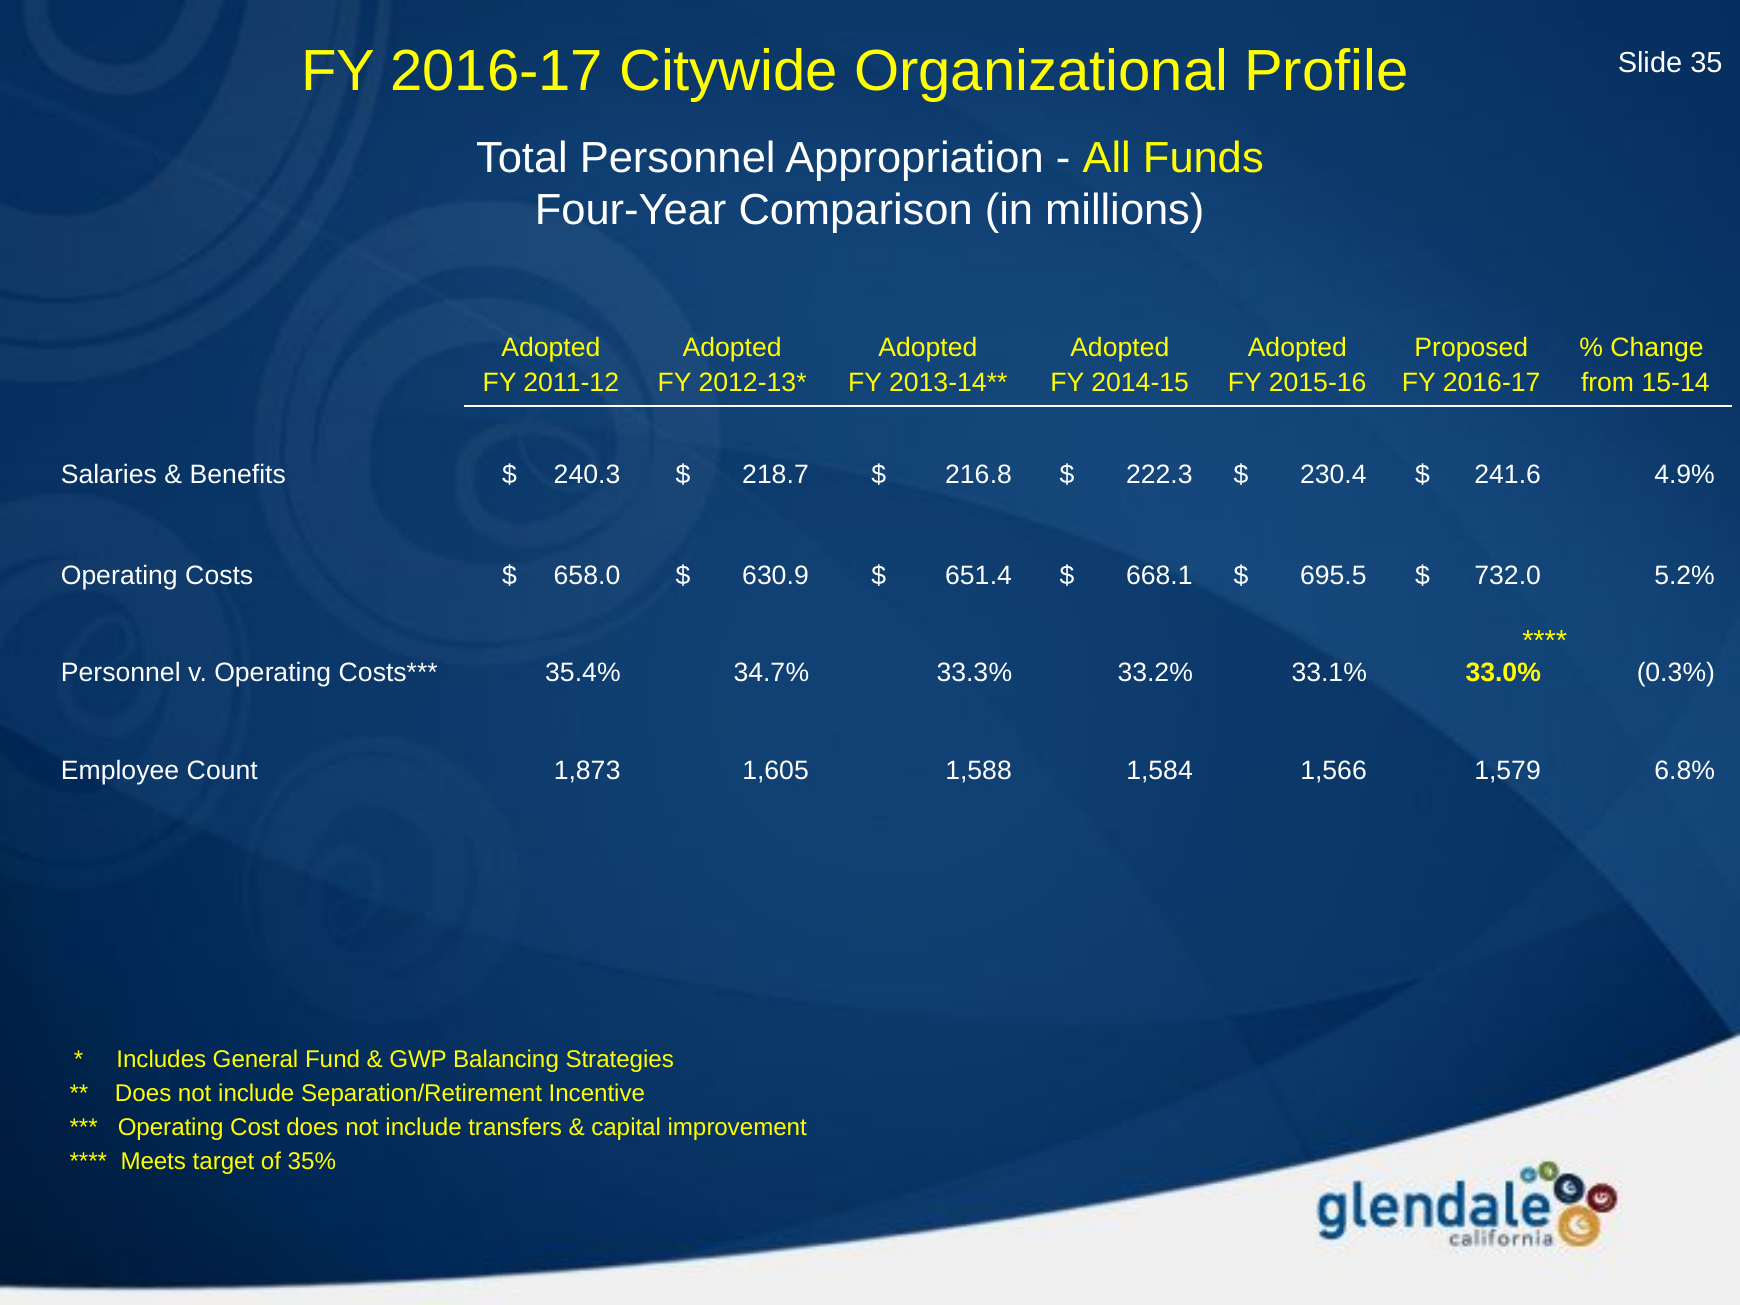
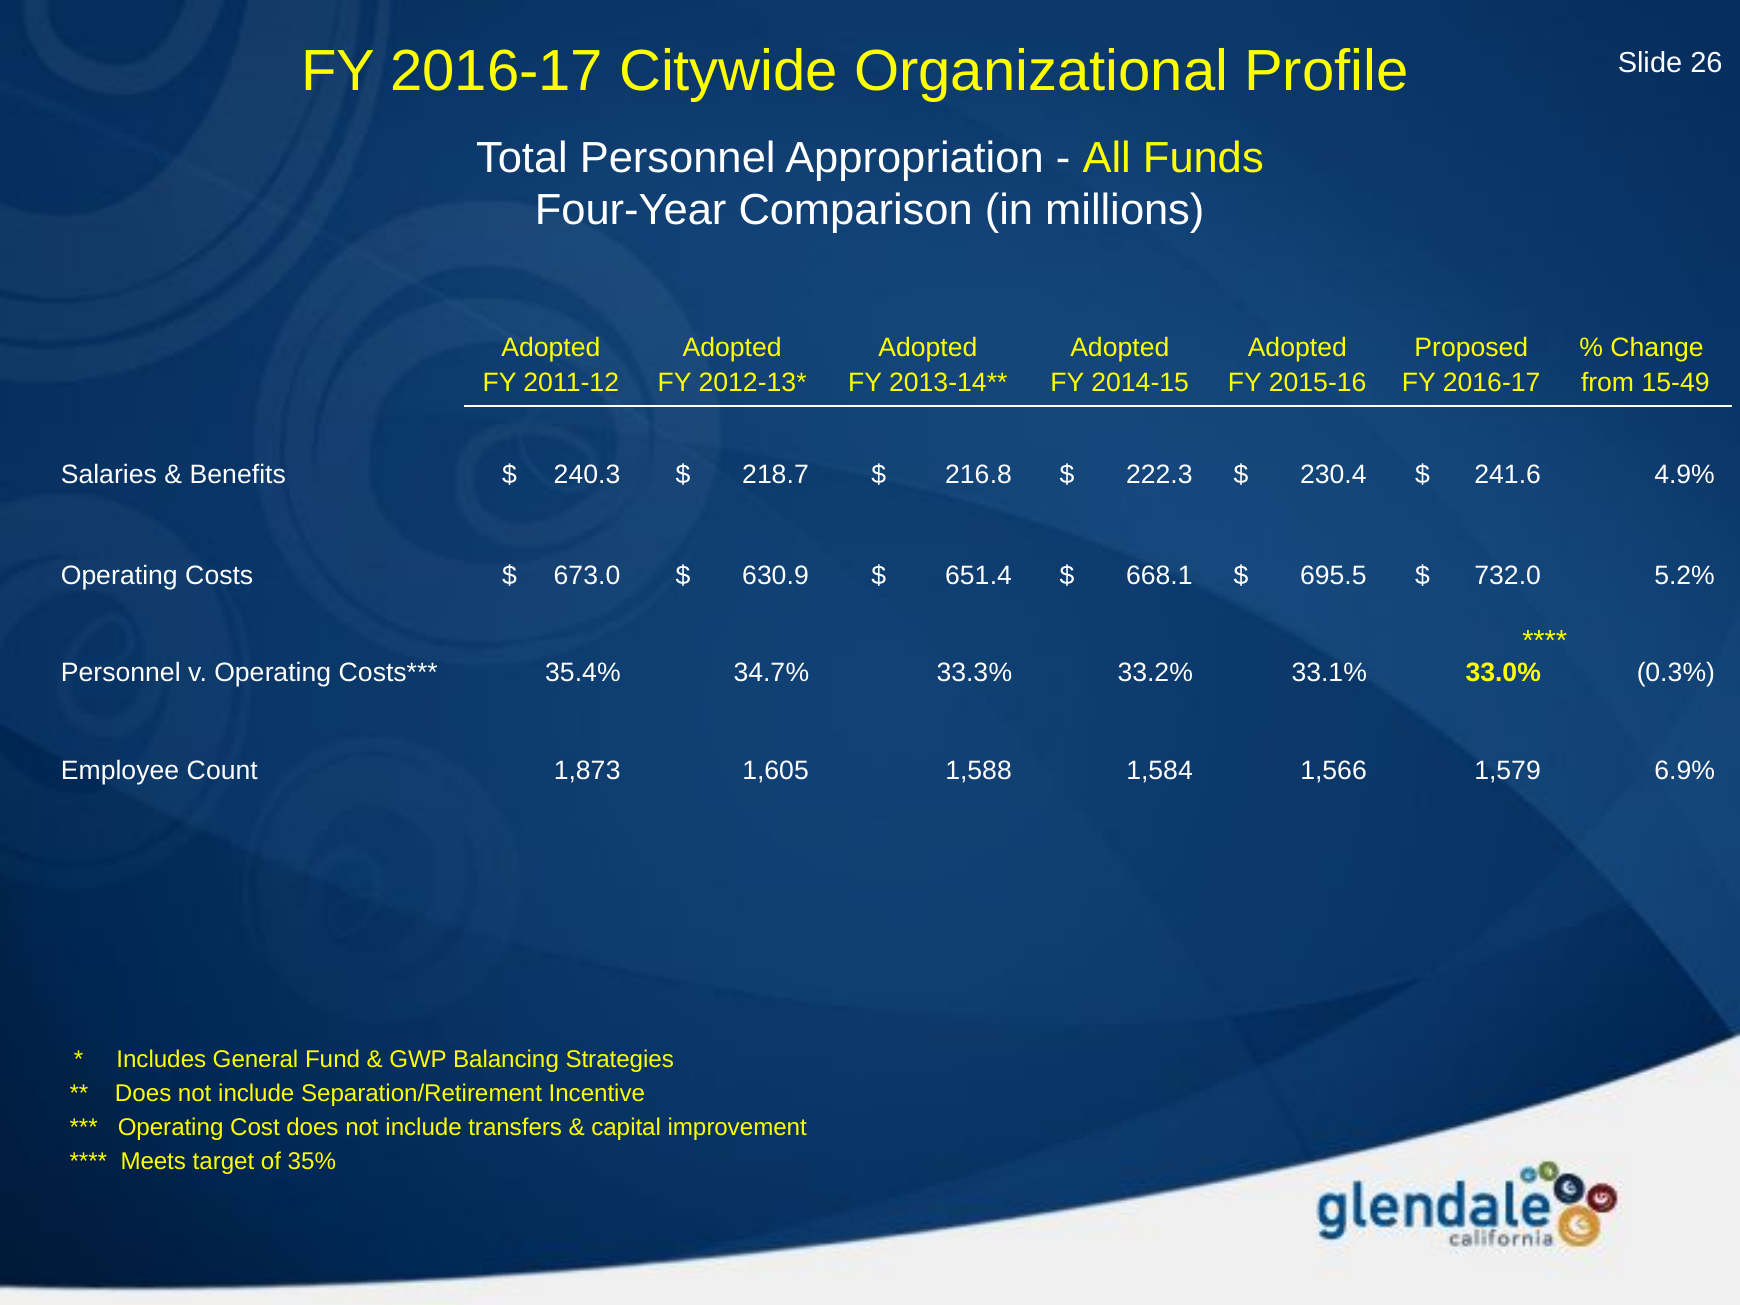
35: 35 -> 26 (1706, 63)
15-14: 15-14 -> 15-49 (1676, 383)
658.0: 658.0 -> 673.0 (587, 576)
6.8%: 6.8% -> 6.9% (1685, 770)
